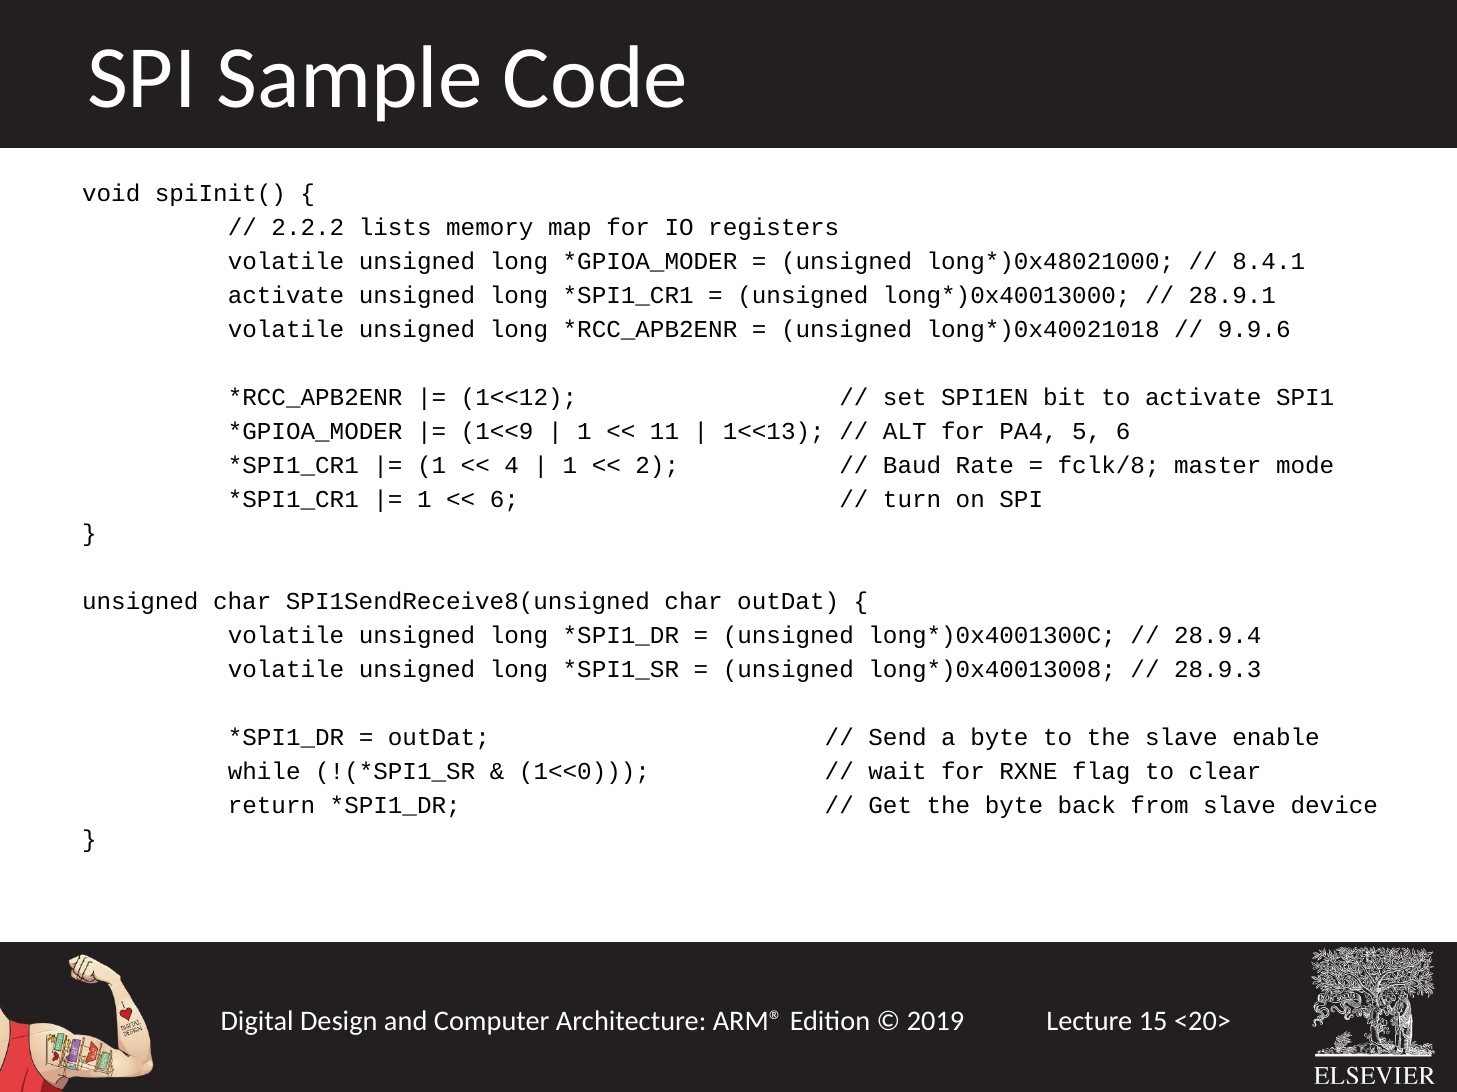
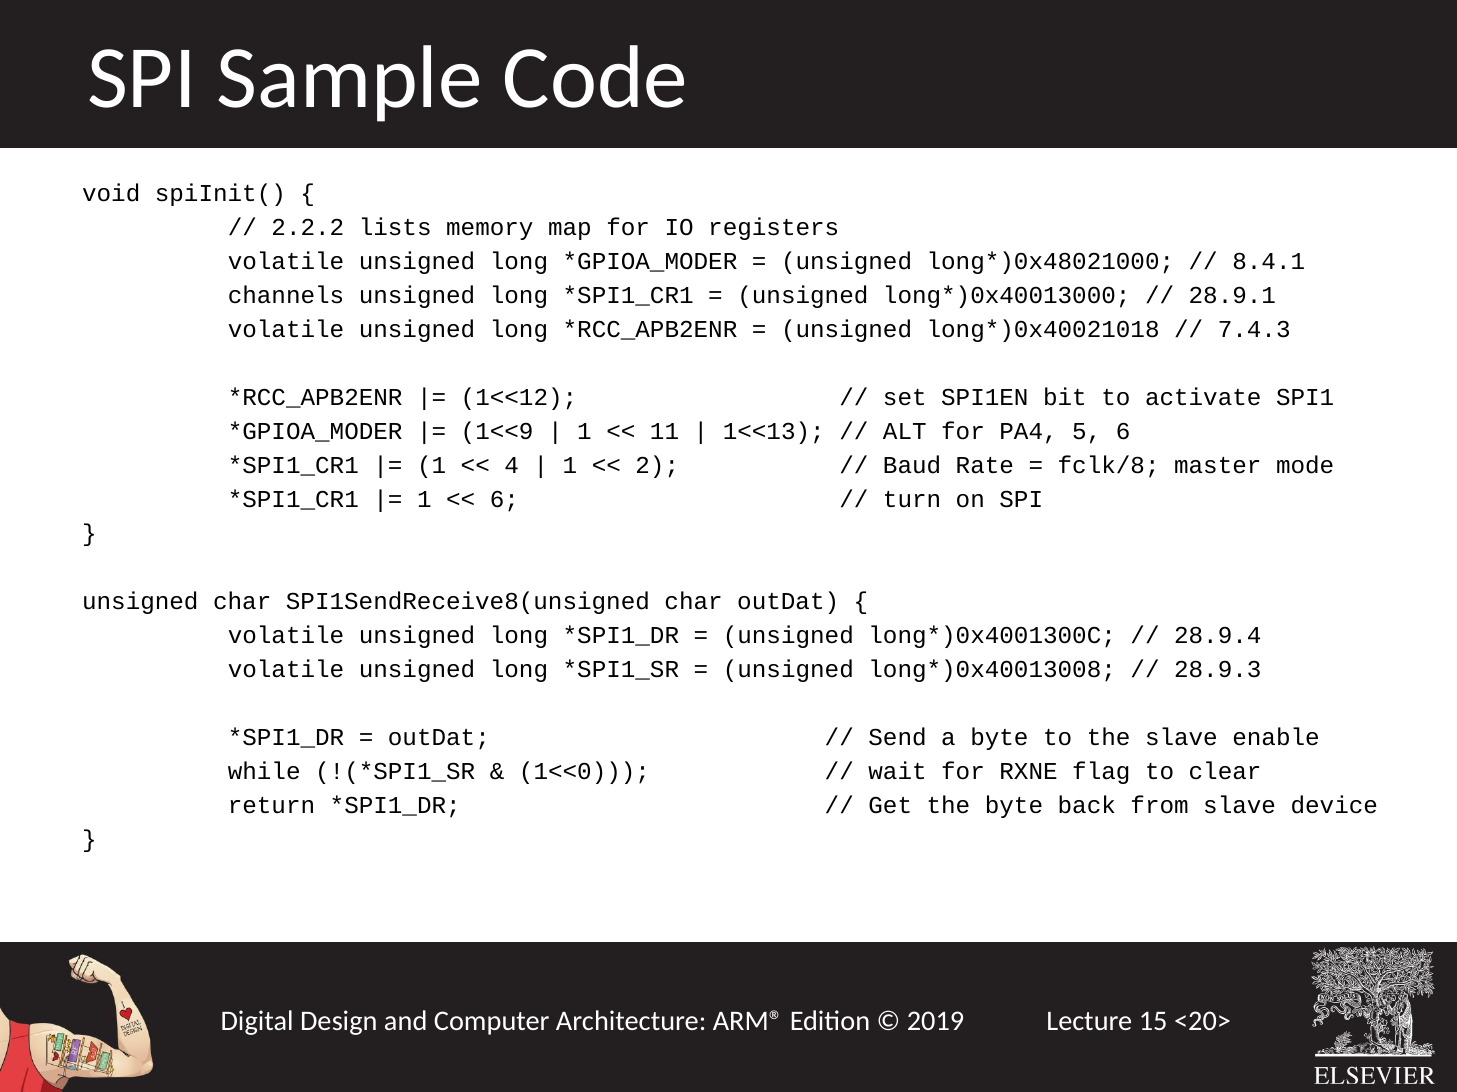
activate: activate -> channels (286, 296)
9.9.6: 9.9.6 -> 7.4.3 (1254, 330)
